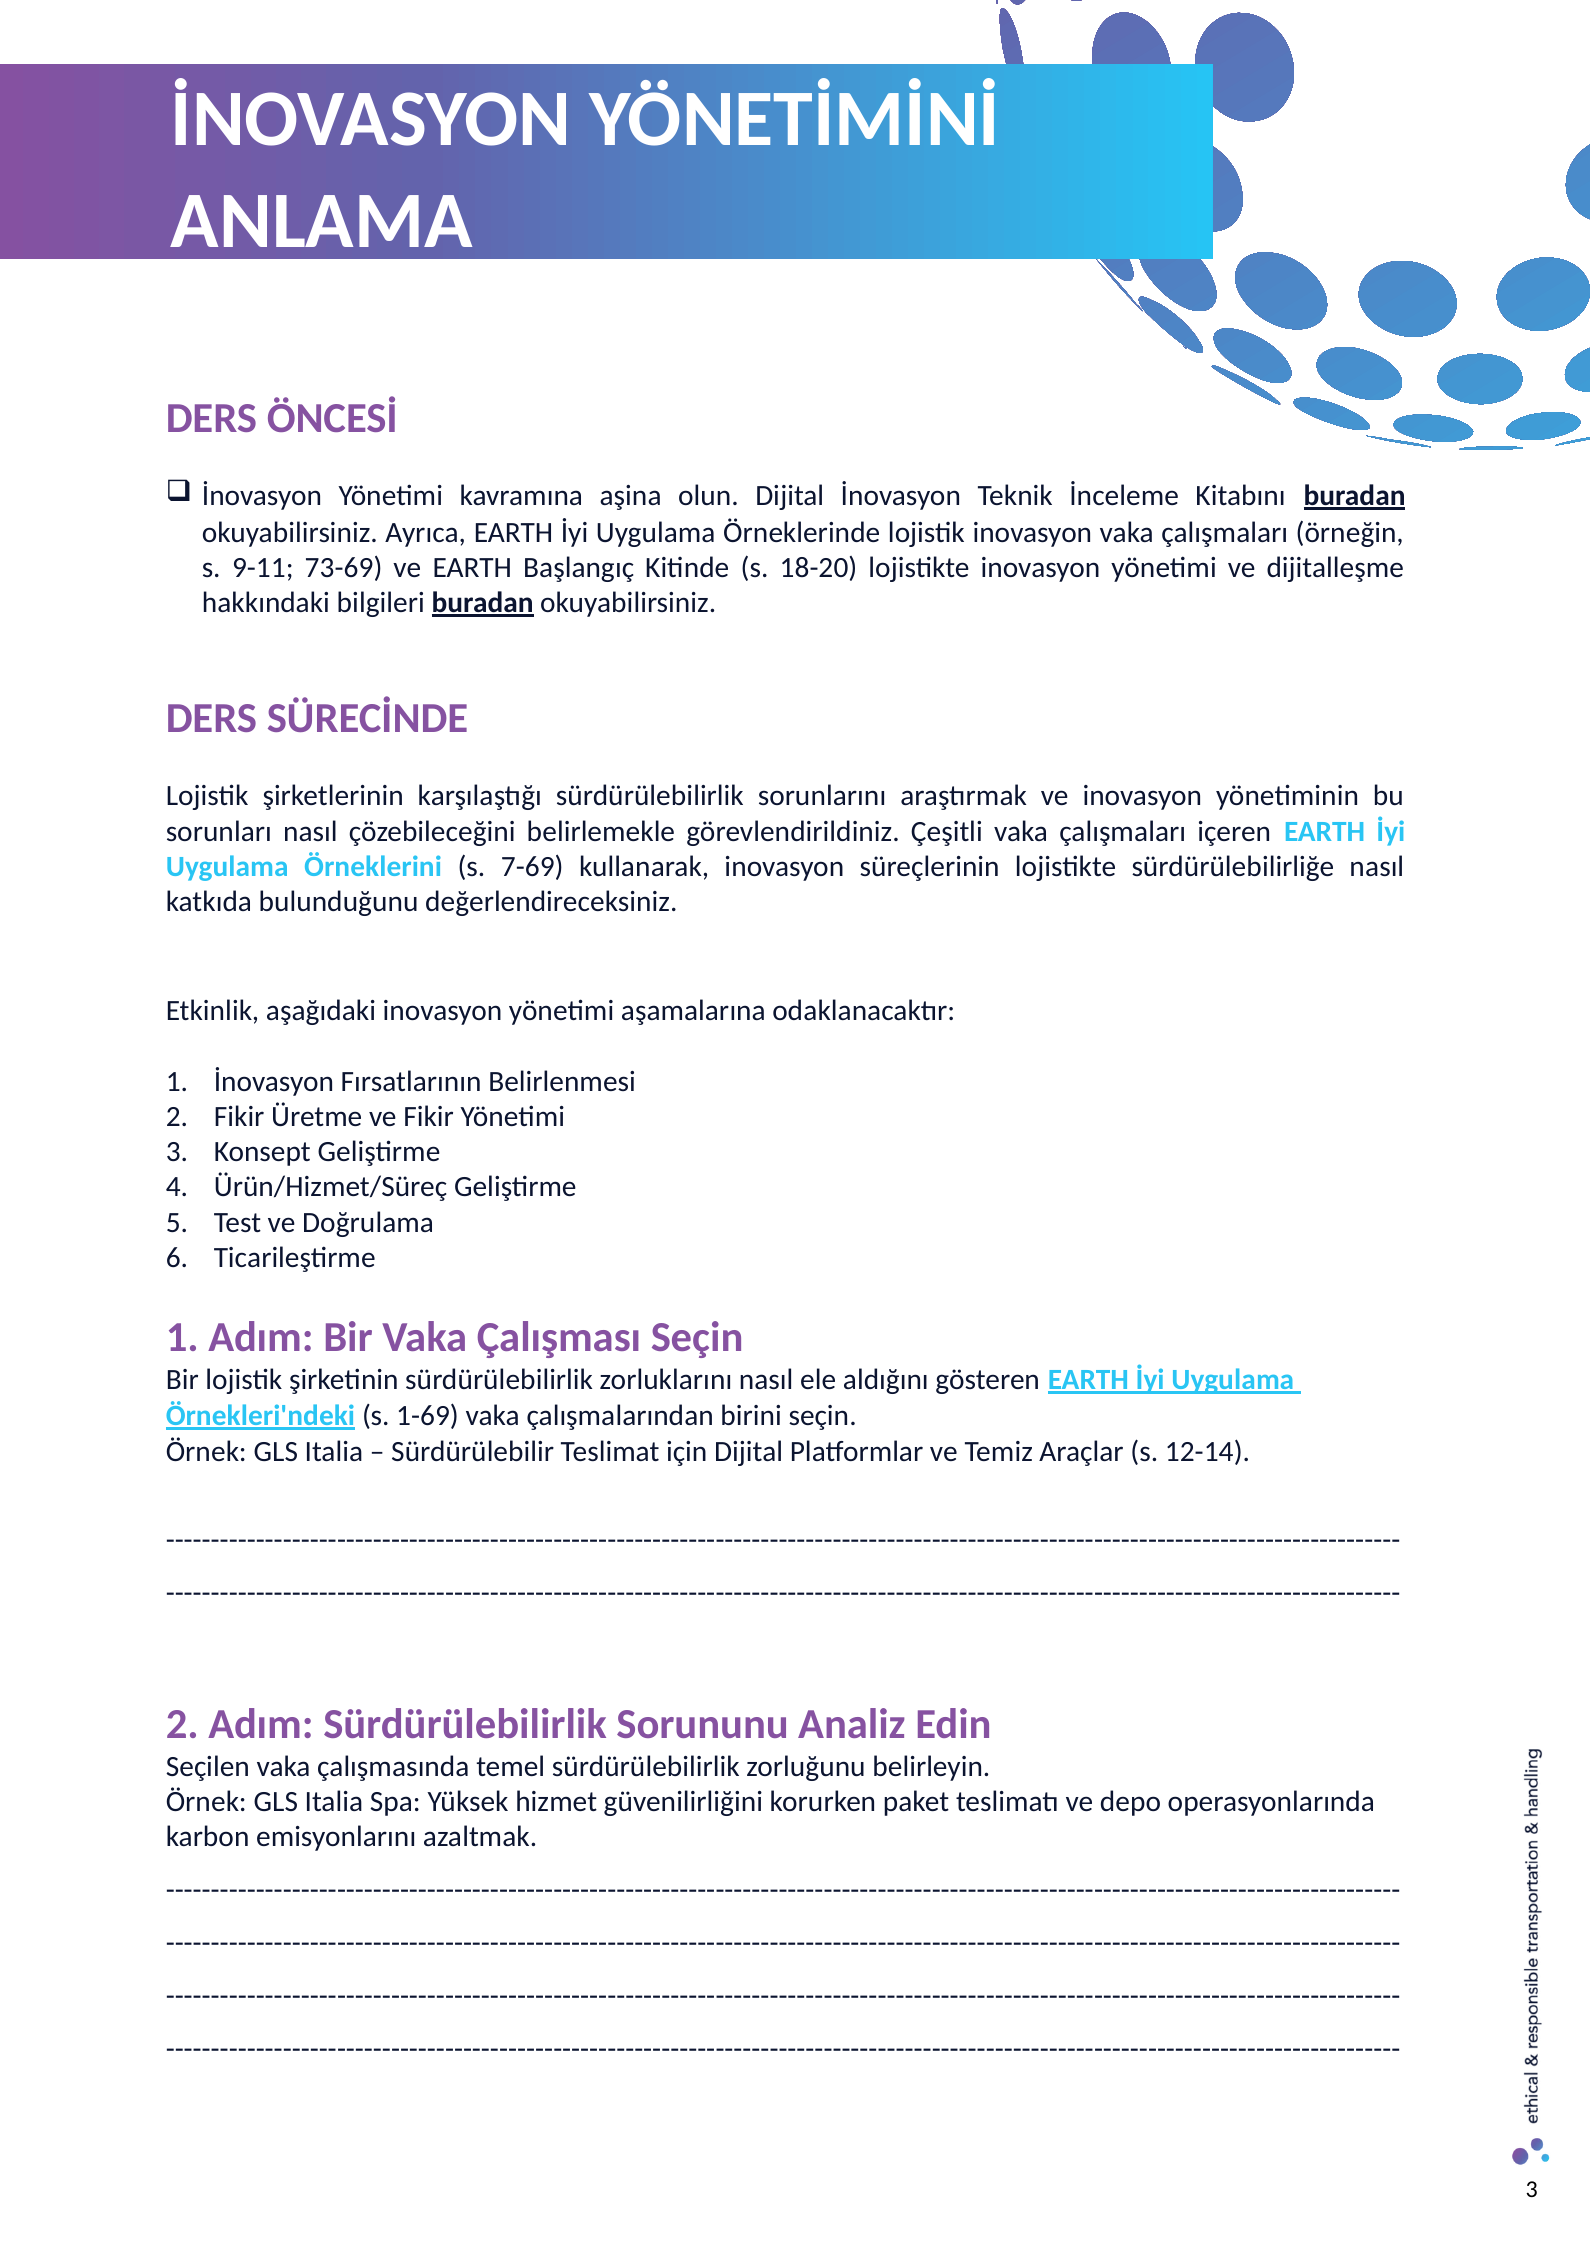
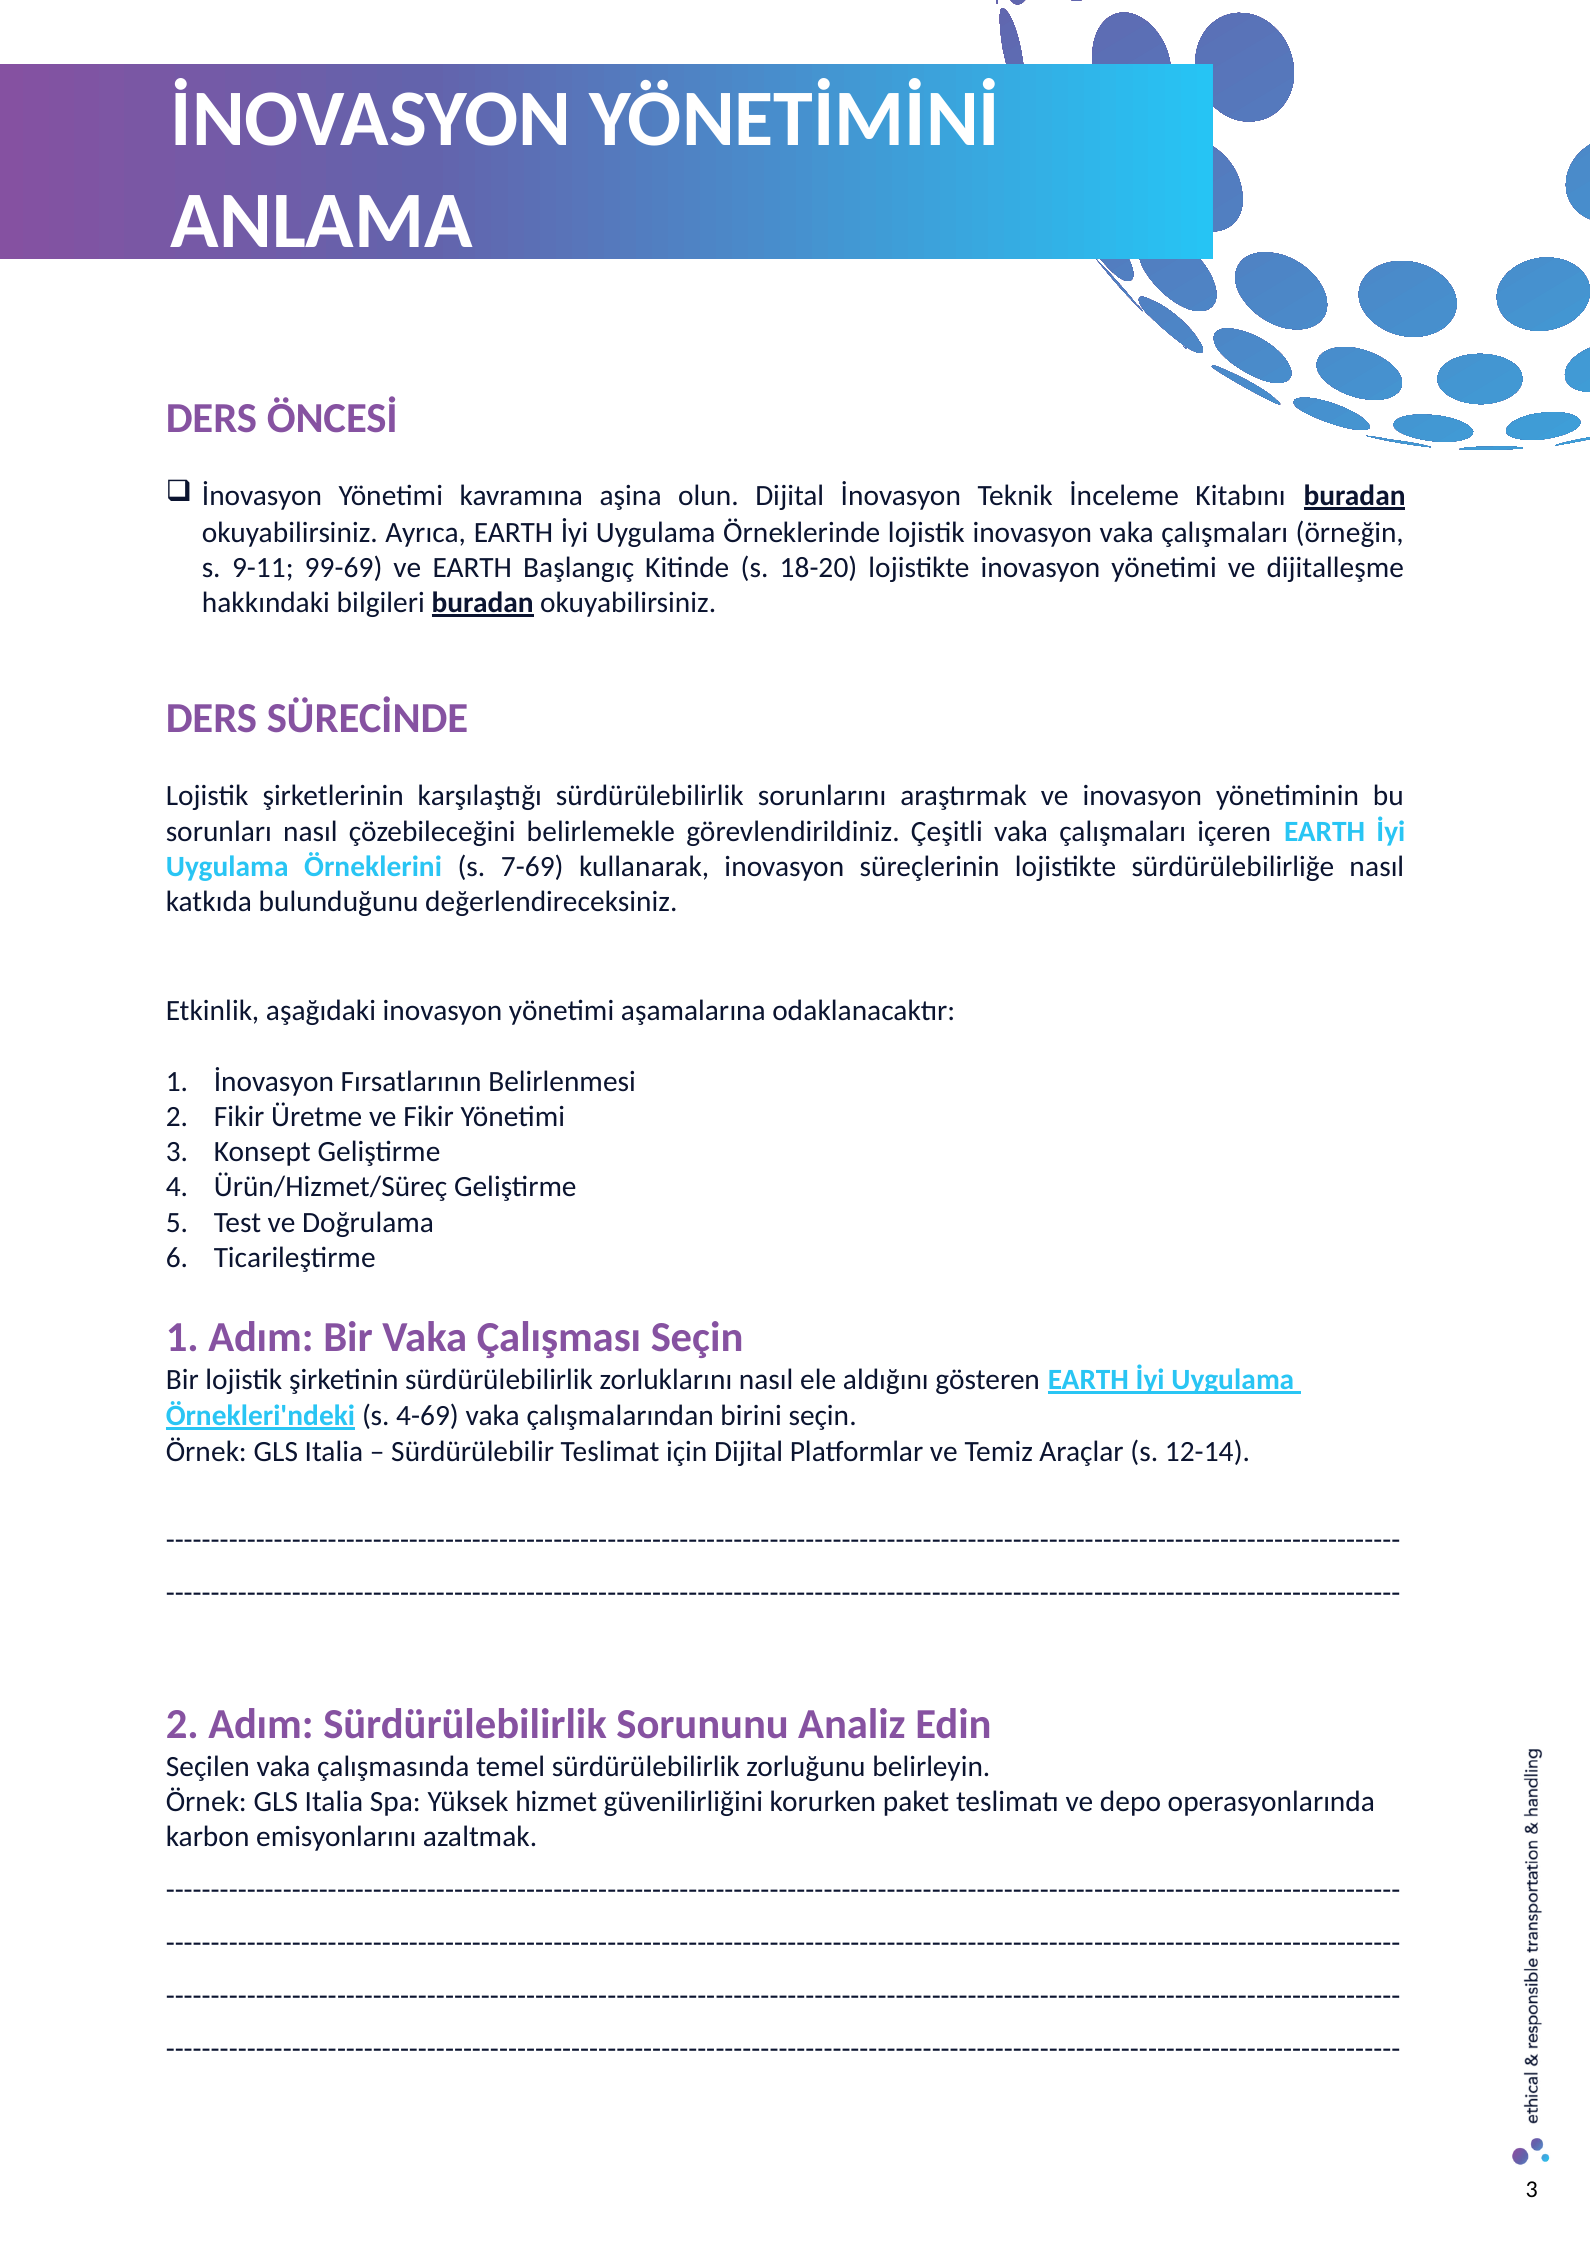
73-69: 73-69 -> 99-69 (344, 568)
1-69: 1-69 -> 4-69 (428, 1416)
